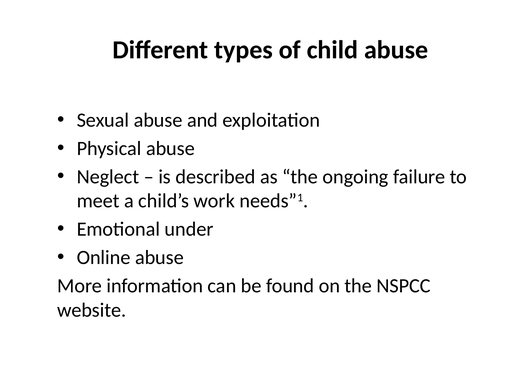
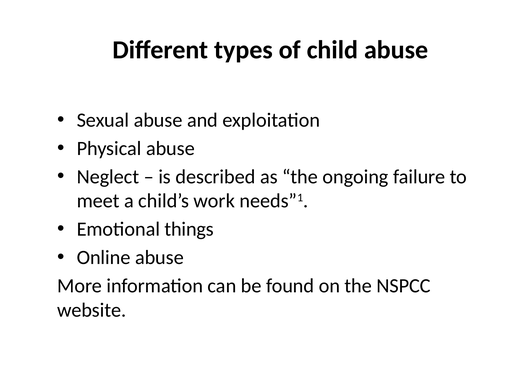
under: under -> things (189, 229)
